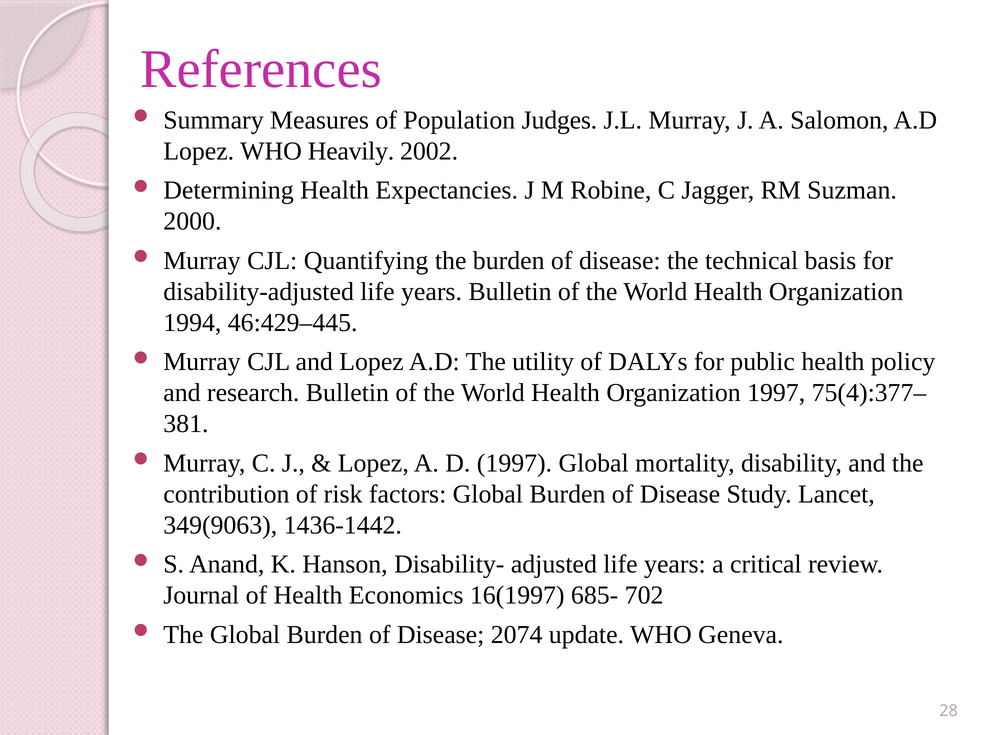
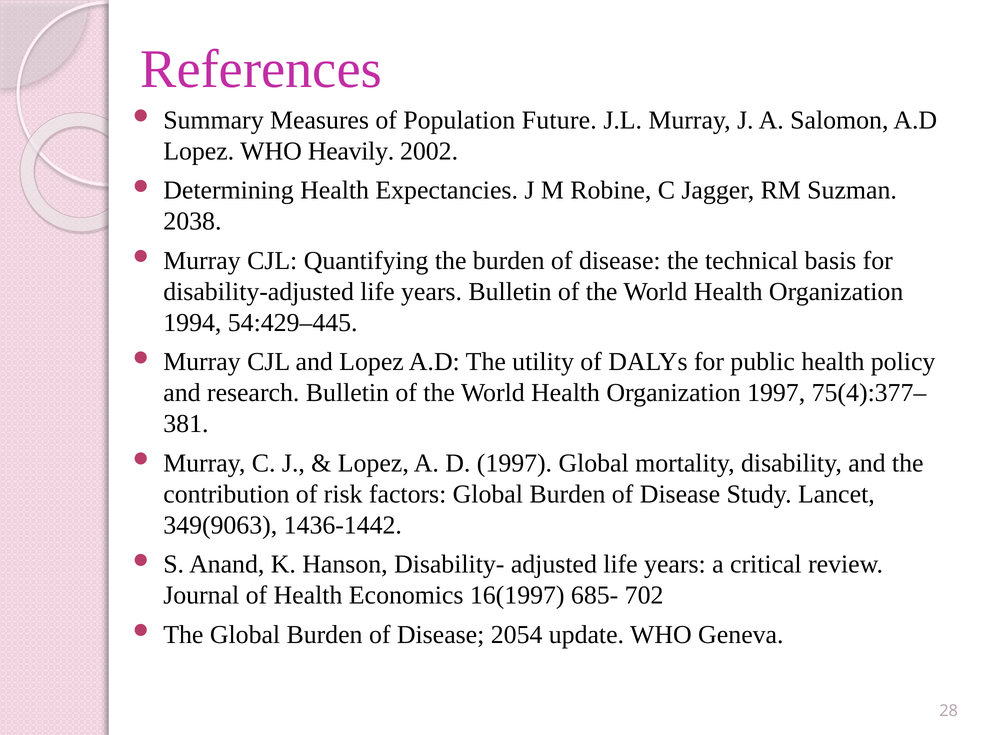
Judges: Judges -> Future (559, 120)
2000: 2000 -> 2038 (192, 222)
46:429–445: 46:429–445 -> 54:429–445 (293, 323)
2074: 2074 -> 2054 (517, 635)
